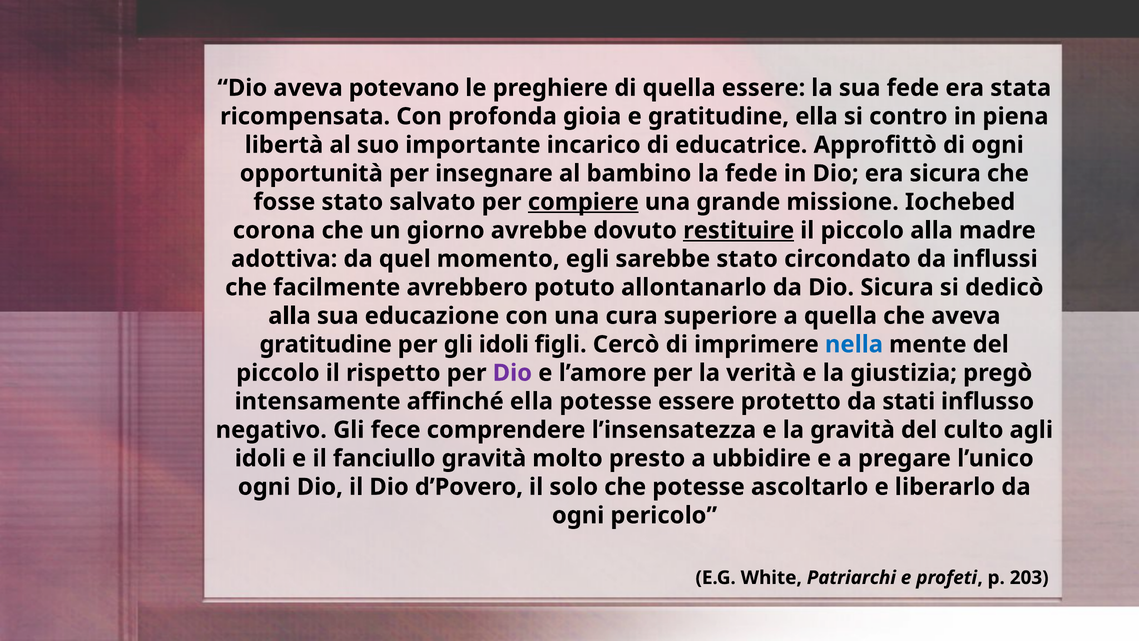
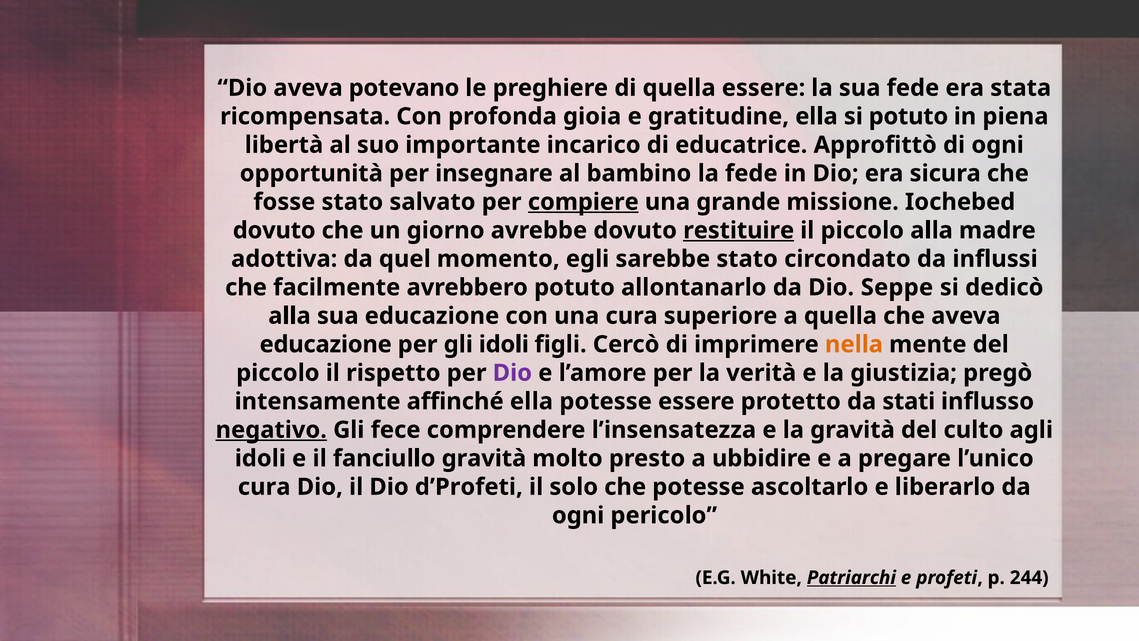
si contro: contro -> potuto (908, 116)
corona: corona -> dovuto (274, 230)
Dio Sicura: Sicura -> Seppe (897, 287)
gratitudine: gratitudine -> educazione (326, 344)
nella colour: blue -> orange (854, 344)
negativo underline: none -> present (271, 430)
ogni: ogni -> cura (264, 487)
d’Povero: d’Povero -> d’Profeti (469, 487)
Patriarchi underline: none -> present (851, 577)
203: 203 -> 244 (1029, 577)
